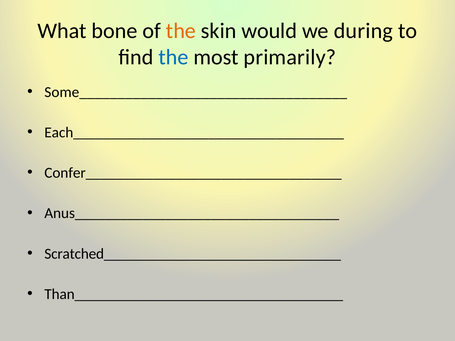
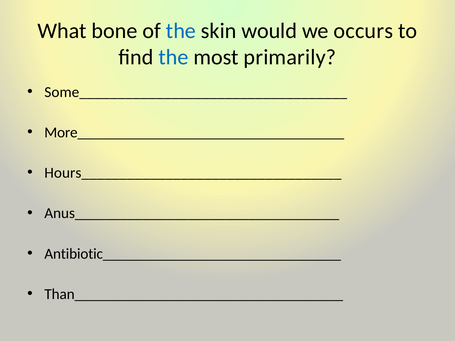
the colour: orange -> blue (181, 31)
during: during -> occurs (363, 31)
Each____________________________________: Each____________________________________ -> More____________________________________ (194, 133)
Confer__________________________________: Confer__________________________________ -> Hours__________________________________ (193, 173)
Scratched________________________________: Scratched________________________________ -> Antibiotic________________________________ (193, 254)
